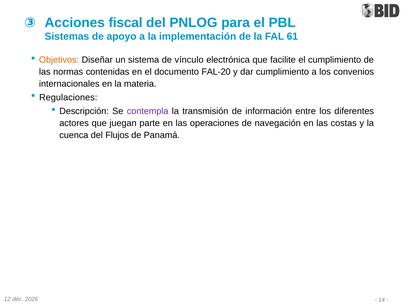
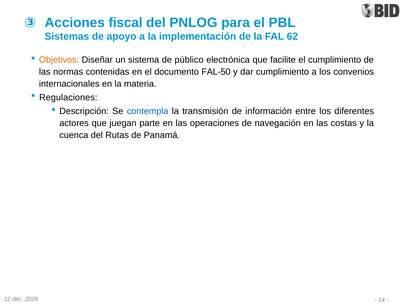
61: 61 -> 62 (292, 37)
vínculo: vínculo -> público (189, 60)
FAL-20: FAL-20 -> FAL-50 (216, 72)
contempla colour: purple -> blue (148, 111)
Flujos: Flujos -> Rutas (117, 135)
